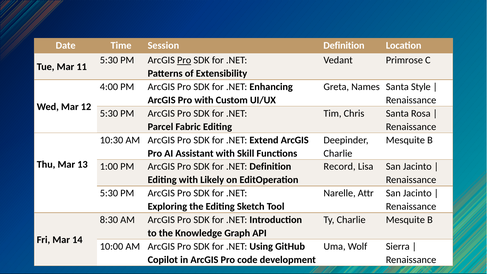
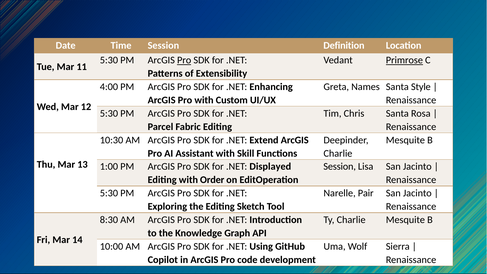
Primrose underline: none -> present (404, 60)
.NET Definition: Definition -> Displayed (270, 167)
Record: Record -> Session (340, 167)
Likely: Likely -> Order (212, 180)
Attr: Attr -> Pair (366, 193)
